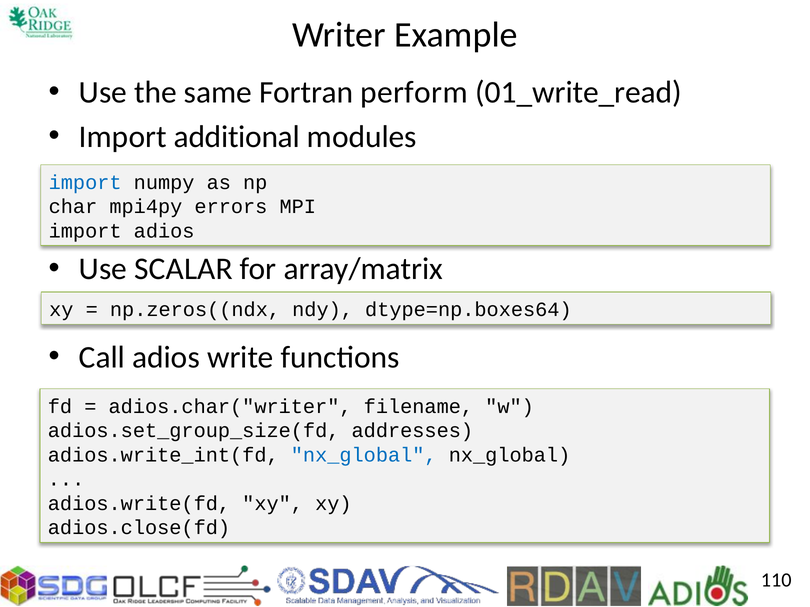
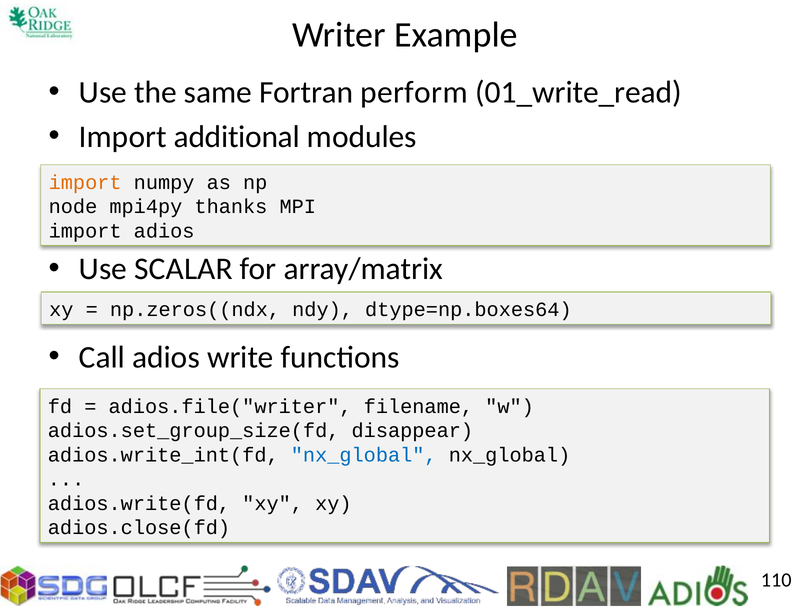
import colour: blue -> orange (85, 182)
char: char -> node (73, 207)
errors: errors -> thanks (231, 207)
adios.char("writer: adios.char("writer -> adios.file("writer (230, 407)
addresses: addresses -> disappear (412, 431)
